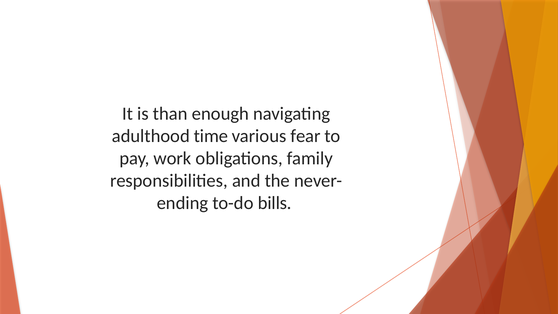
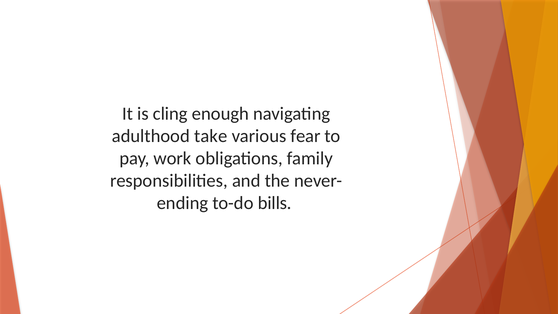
than: than -> cling (170, 114)
time: time -> take (211, 136)
